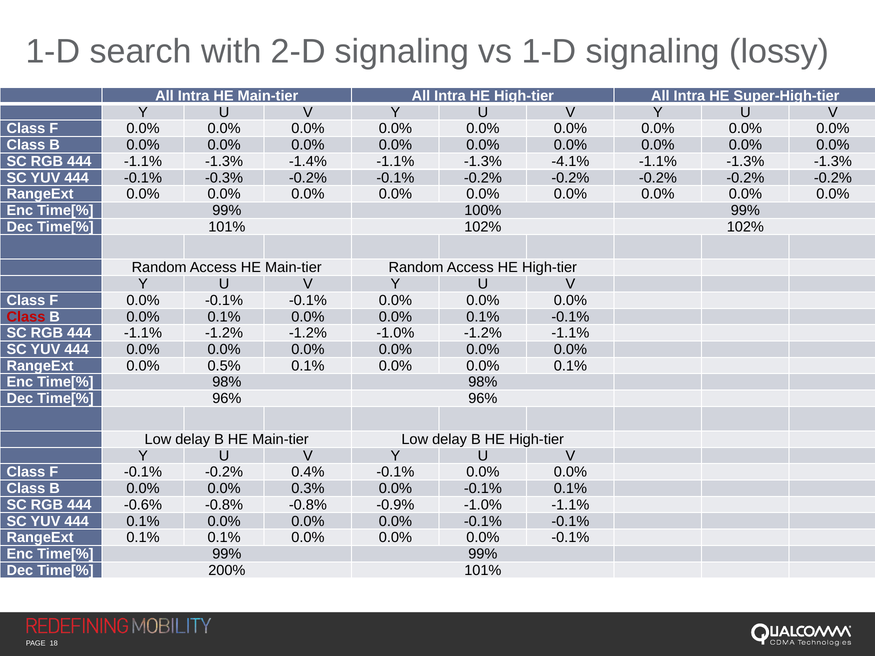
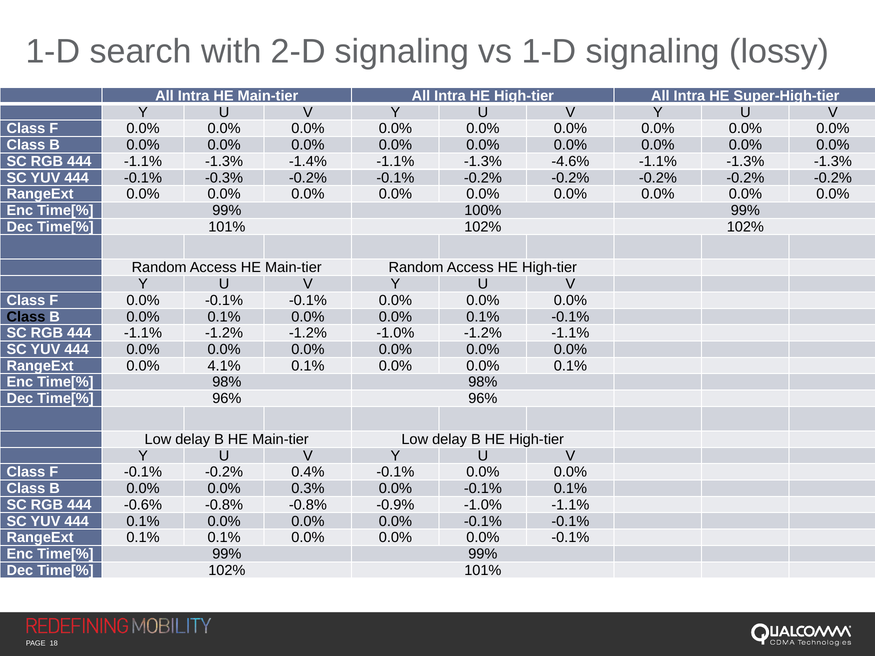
-4.1%: -4.1% -> -4.6% (570, 161)
Class colour: red -> black (26, 317)
0.5%: 0.5% -> 4.1% (224, 366)
Time[% 200%: 200% -> 102% (227, 570)
